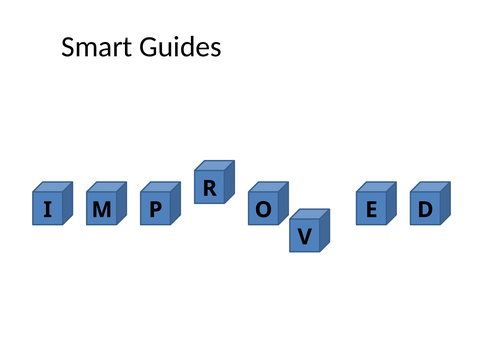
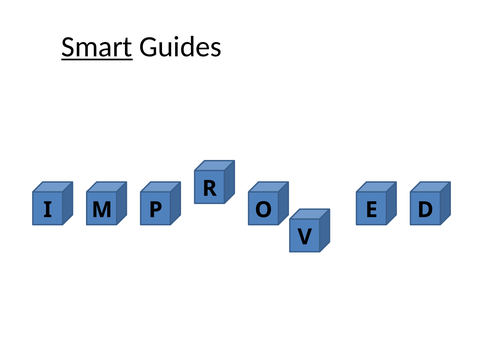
Smart underline: none -> present (97, 47)
